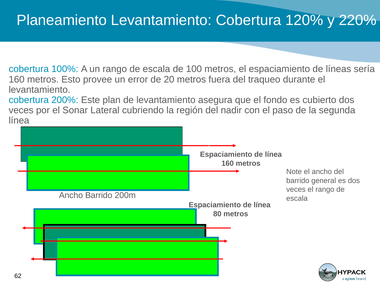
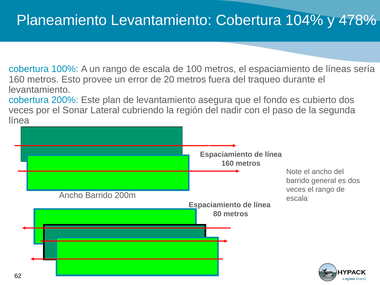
120%: 120% -> 104% (304, 20)
220%: 220% -> 478% (358, 20)
